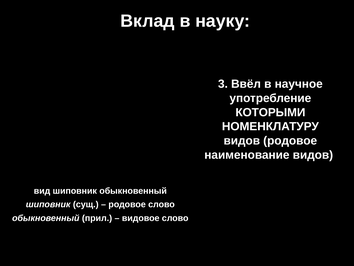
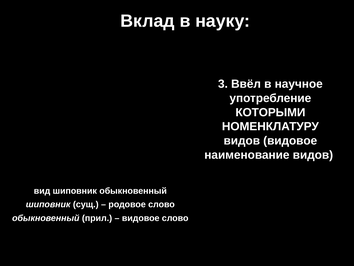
видов родовое: родовое -> видовое (290, 140)
